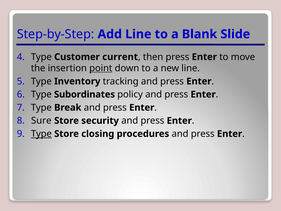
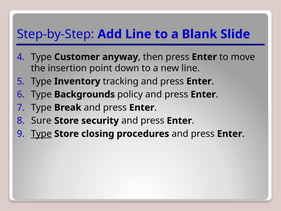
current: current -> anyway (120, 57)
point underline: present -> none (101, 68)
Subordinates: Subordinates -> Backgrounds (85, 94)
